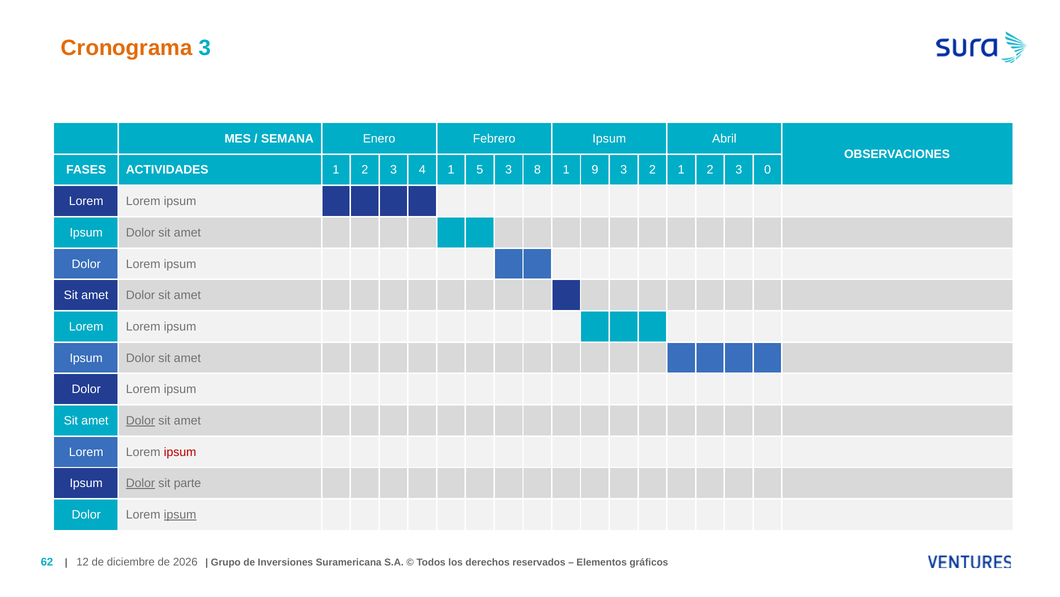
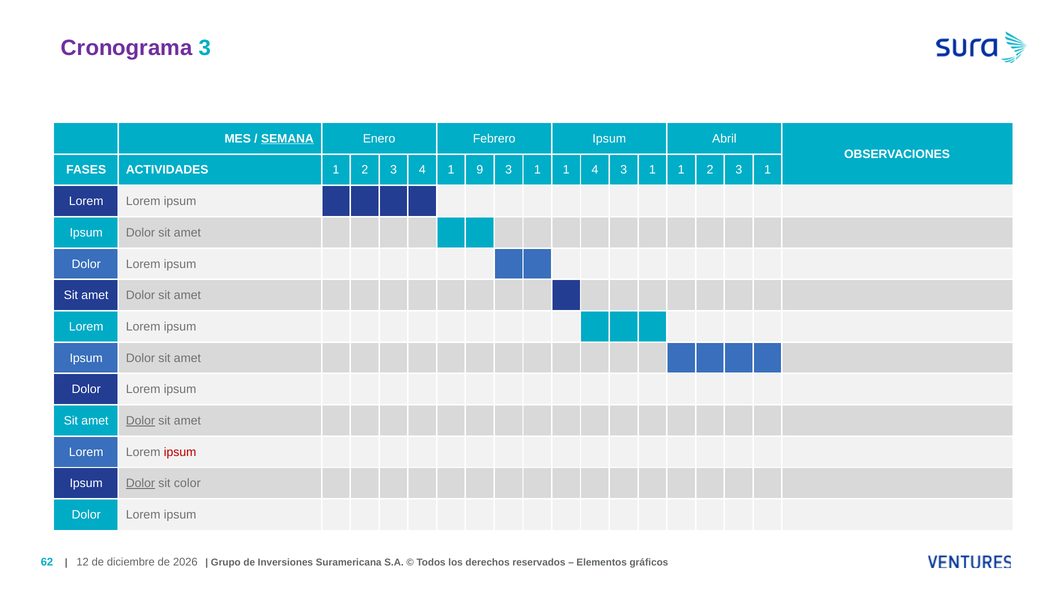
Cronograma colour: orange -> purple (127, 48)
SEMANA underline: none -> present (287, 139)
5: 5 -> 9 (480, 170)
8: 8 -> 1 (537, 170)
1 9: 9 -> 4 (595, 170)
2: 2 -> 1 (652, 170)
2 3 0: 0 -> 1 (768, 170)
parte: parte -> color (187, 483)
ipsum underline: present -> none (180, 514)
